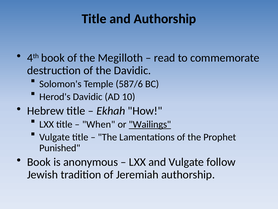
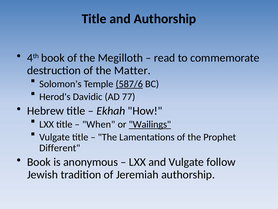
the Davidic: Davidic -> Matter (132, 70)
587/6 underline: none -> present (129, 84)
10: 10 -> 77 (129, 97)
Punished: Punished -> Different (60, 148)
